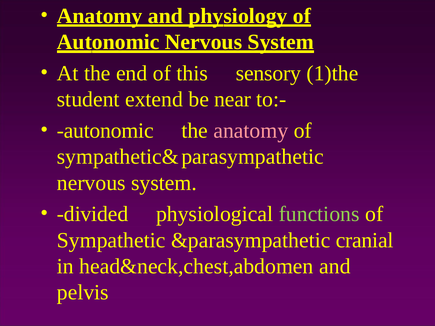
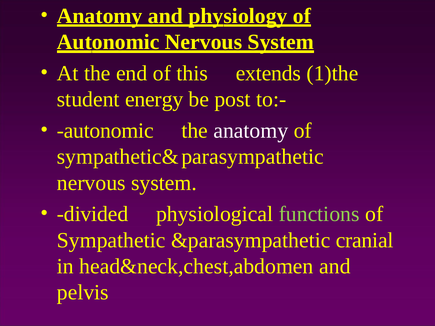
sensory: sensory -> extends (268, 73)
extend: extend -> energy (154, 100)
near: near -> post (233, 100)
anatomy colour: pink -> white (251, 131)
